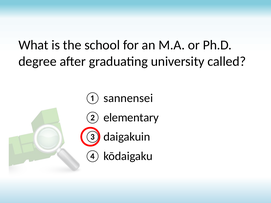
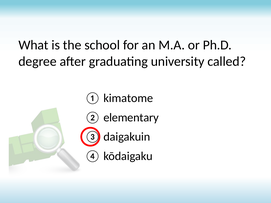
sannensei: sannensei -> kimatome (128, 98)
